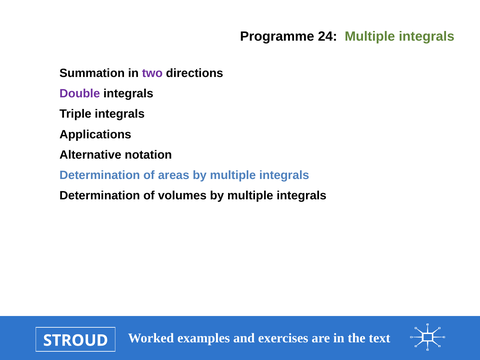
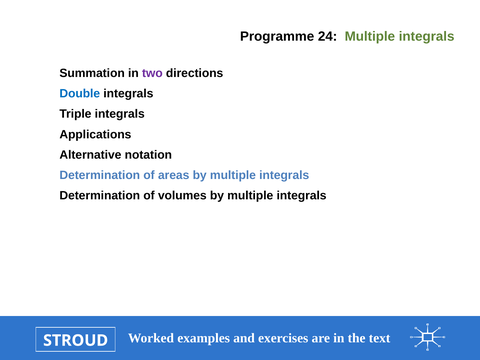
Double colour: purple -> blue (80, 94)
